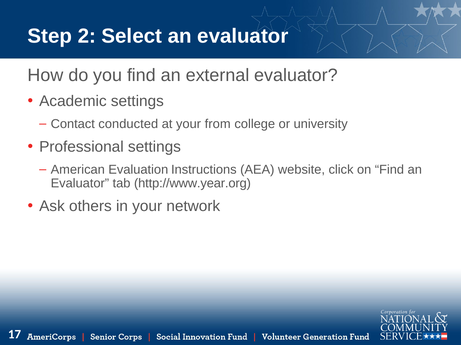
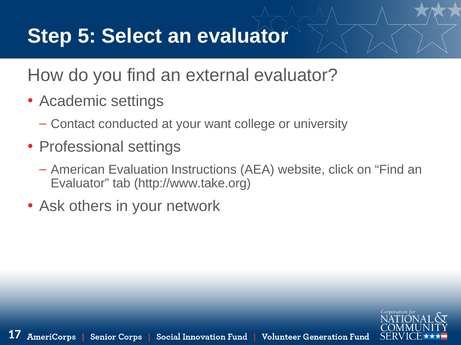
2: 2 -> 5 (87, 36)
from: from -> want (218, 124)
http://www.year.org: http://www.year.org -> http://www.take.org (192, 184)
